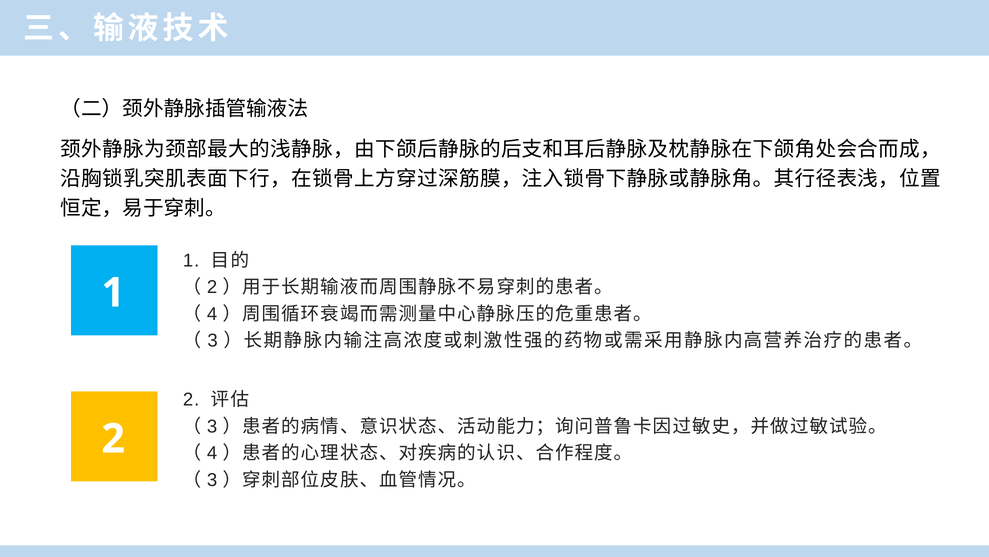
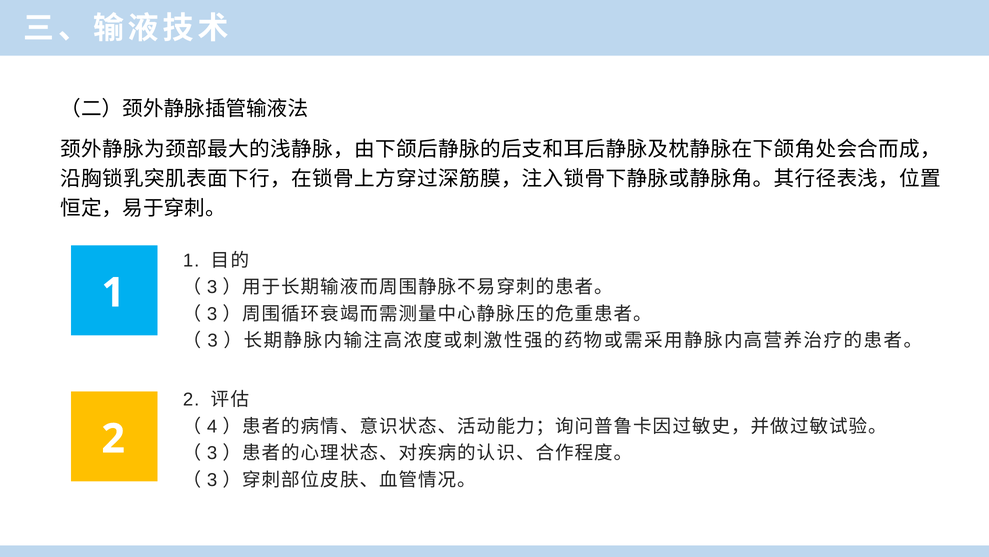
2: 2 -> 3 (212, 287)
4: 4 -> 3 (212, 314)
3: 3 -> 4 (212, 426)
4: 4 -> 3 (212, 453)
